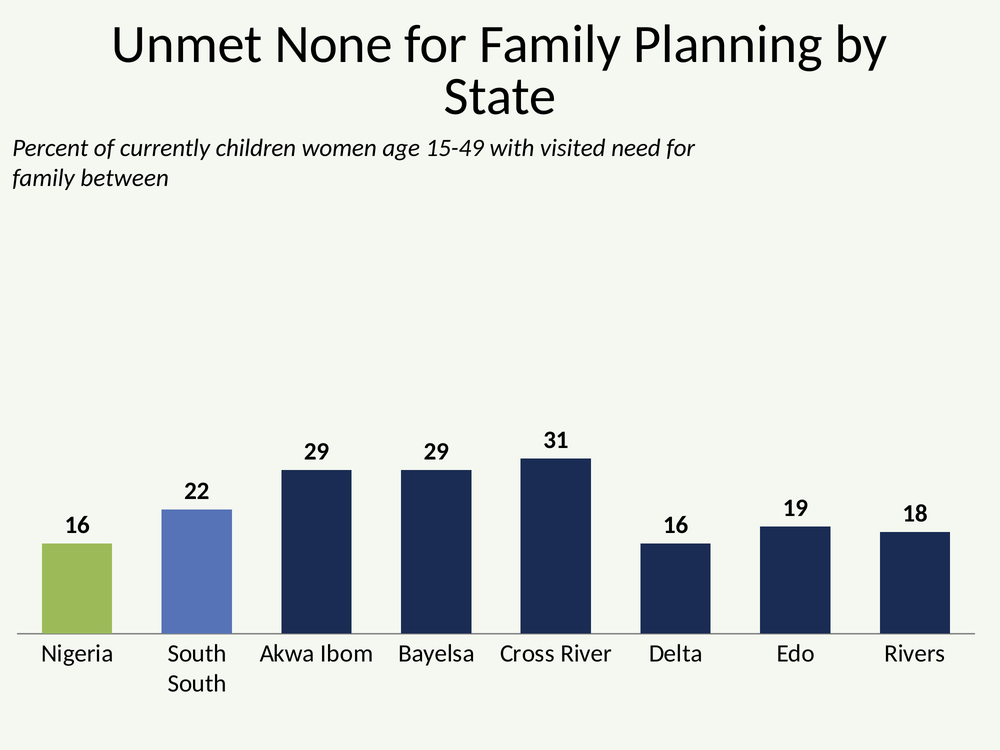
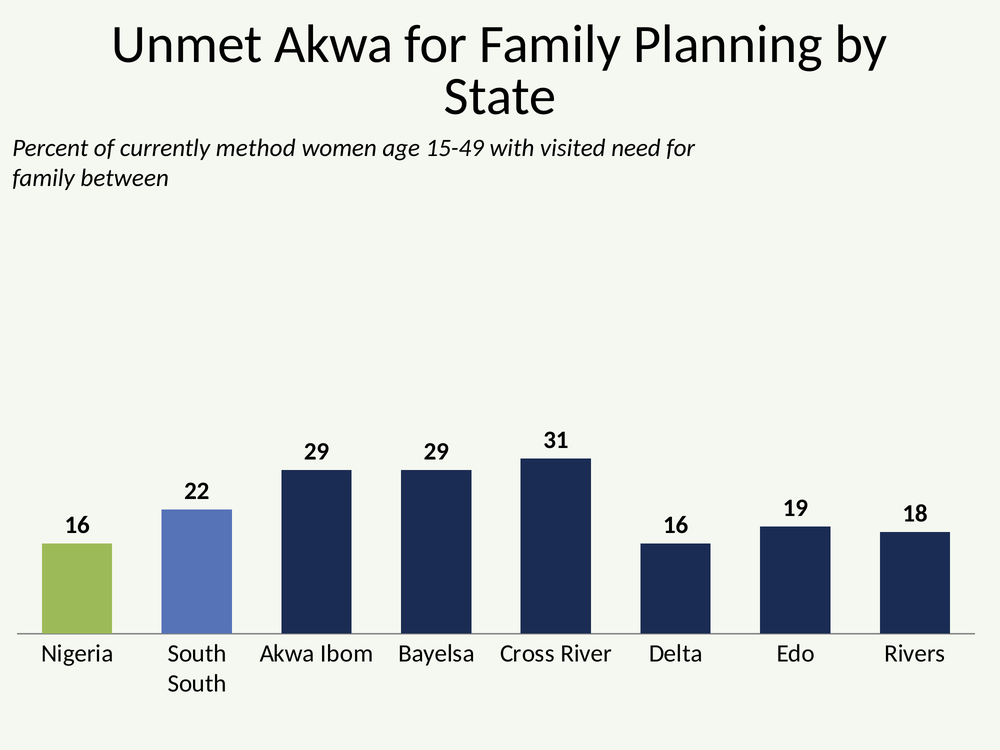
Unmet None: None -> Akwa (334, 45)
children: children -> method (256, 148)
